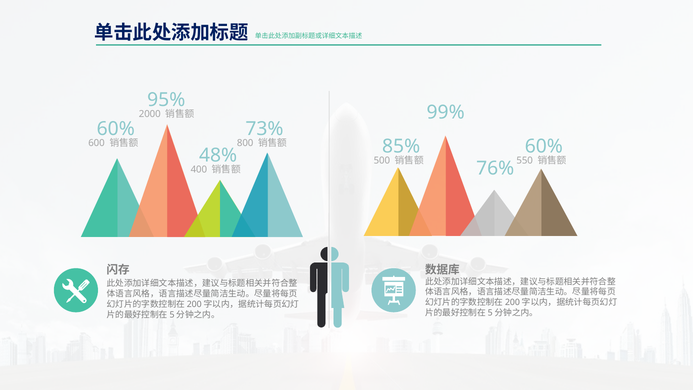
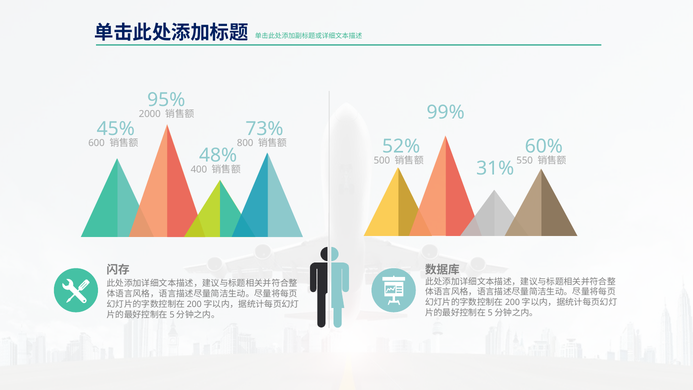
60%: 60% -> 45% (116, 129)
85%: 85% -> 52% (401, 146)
76%: 76% -> 31% (495, 168)
